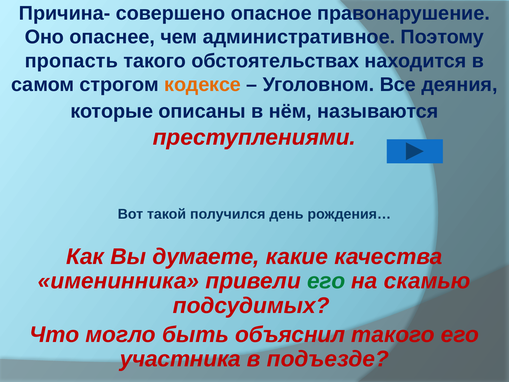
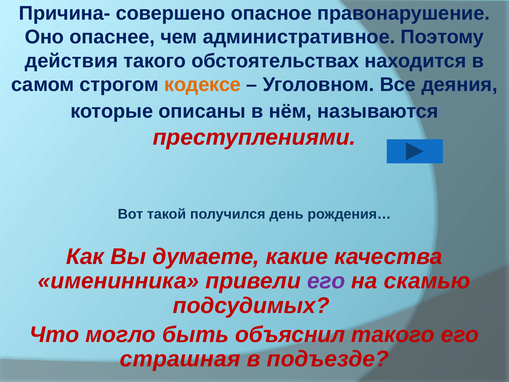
пропасть: пропасть -> действия (71, 61)
его colour: green -> purple (326, 281)
участника: участника -> страшная (180, 359)
